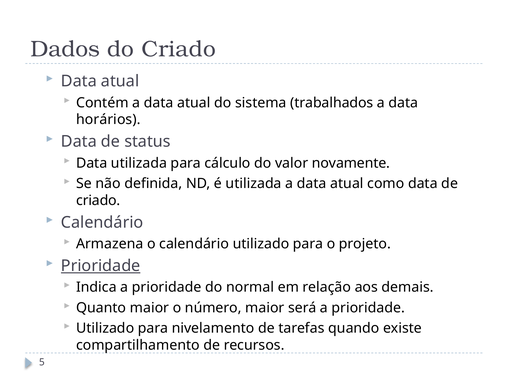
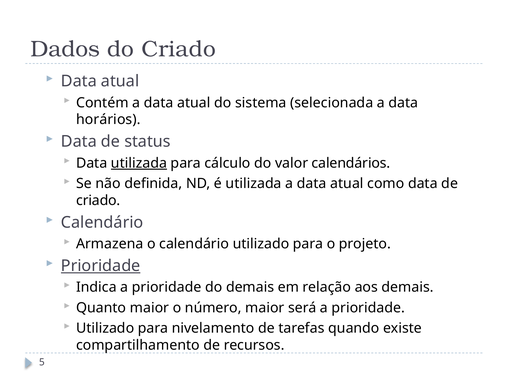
trabalhados: trabalhados -> selecionada (332, 103)
utilizada underline: none -> present (139, 163)
novamente: novamente -> calendários (351, 163)
do normal: normal -> demais (250, 287)
